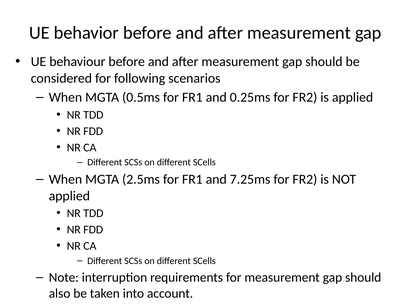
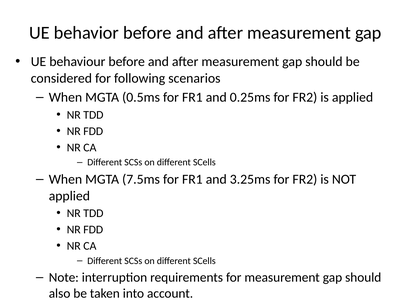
2.5ms: 2.5ms -> 7.5ms (141, 180)
7.25ms: 7.25ms -> 3.25ms (250, 180)
